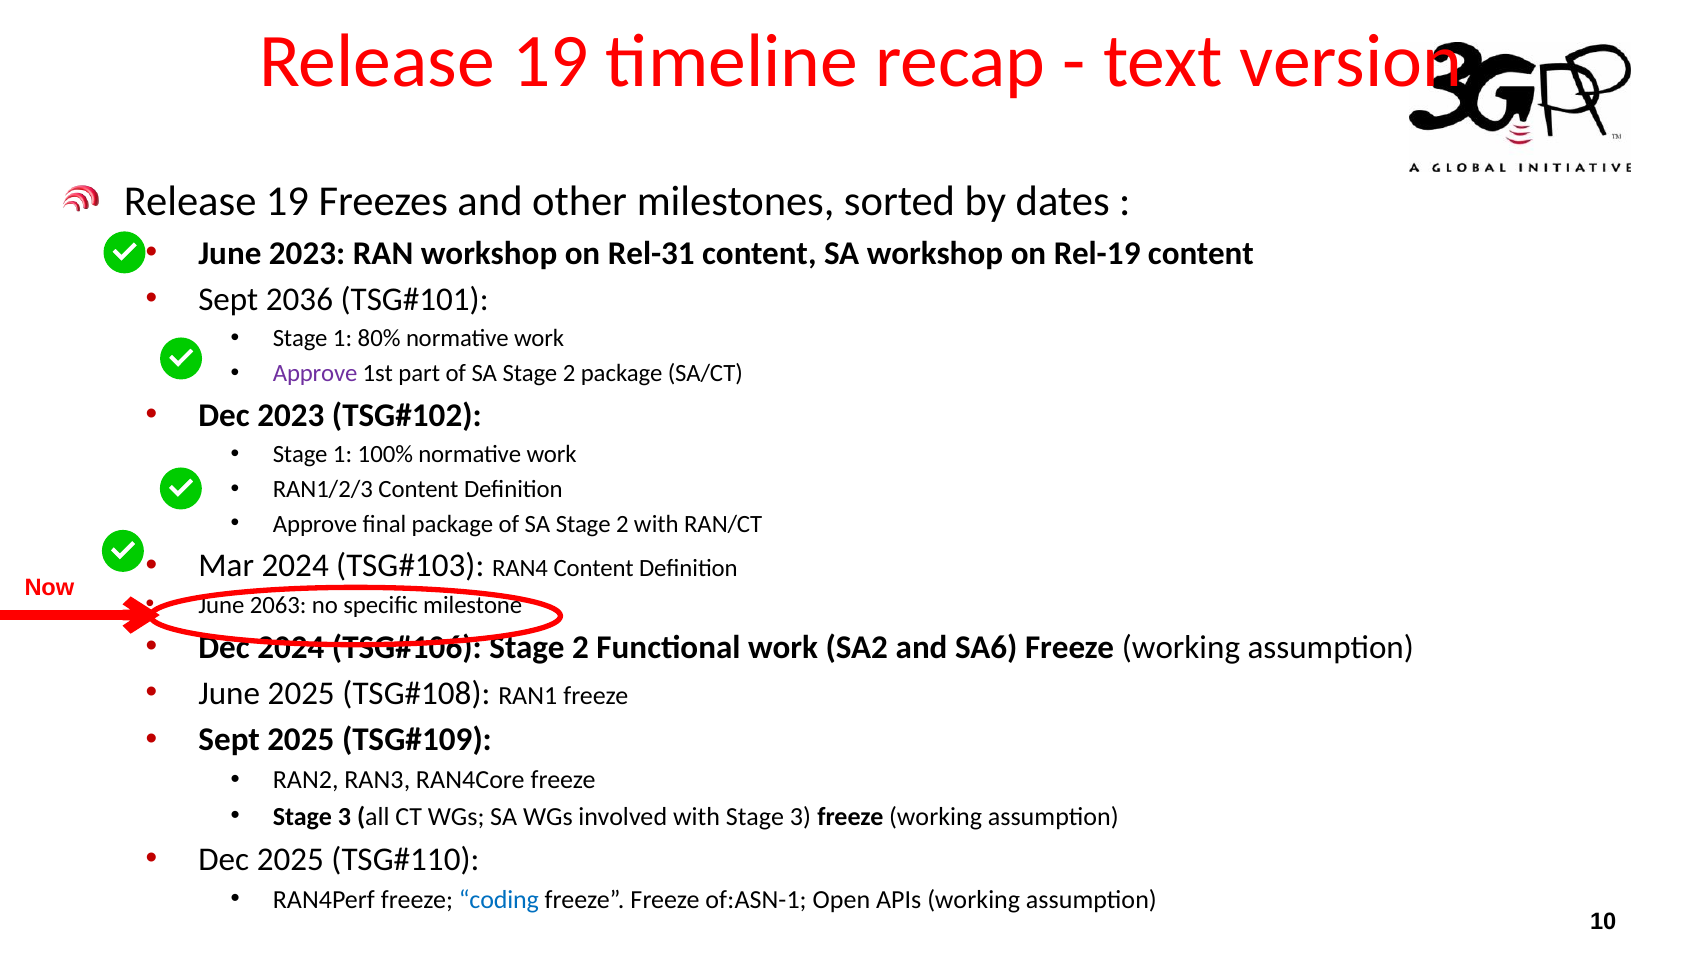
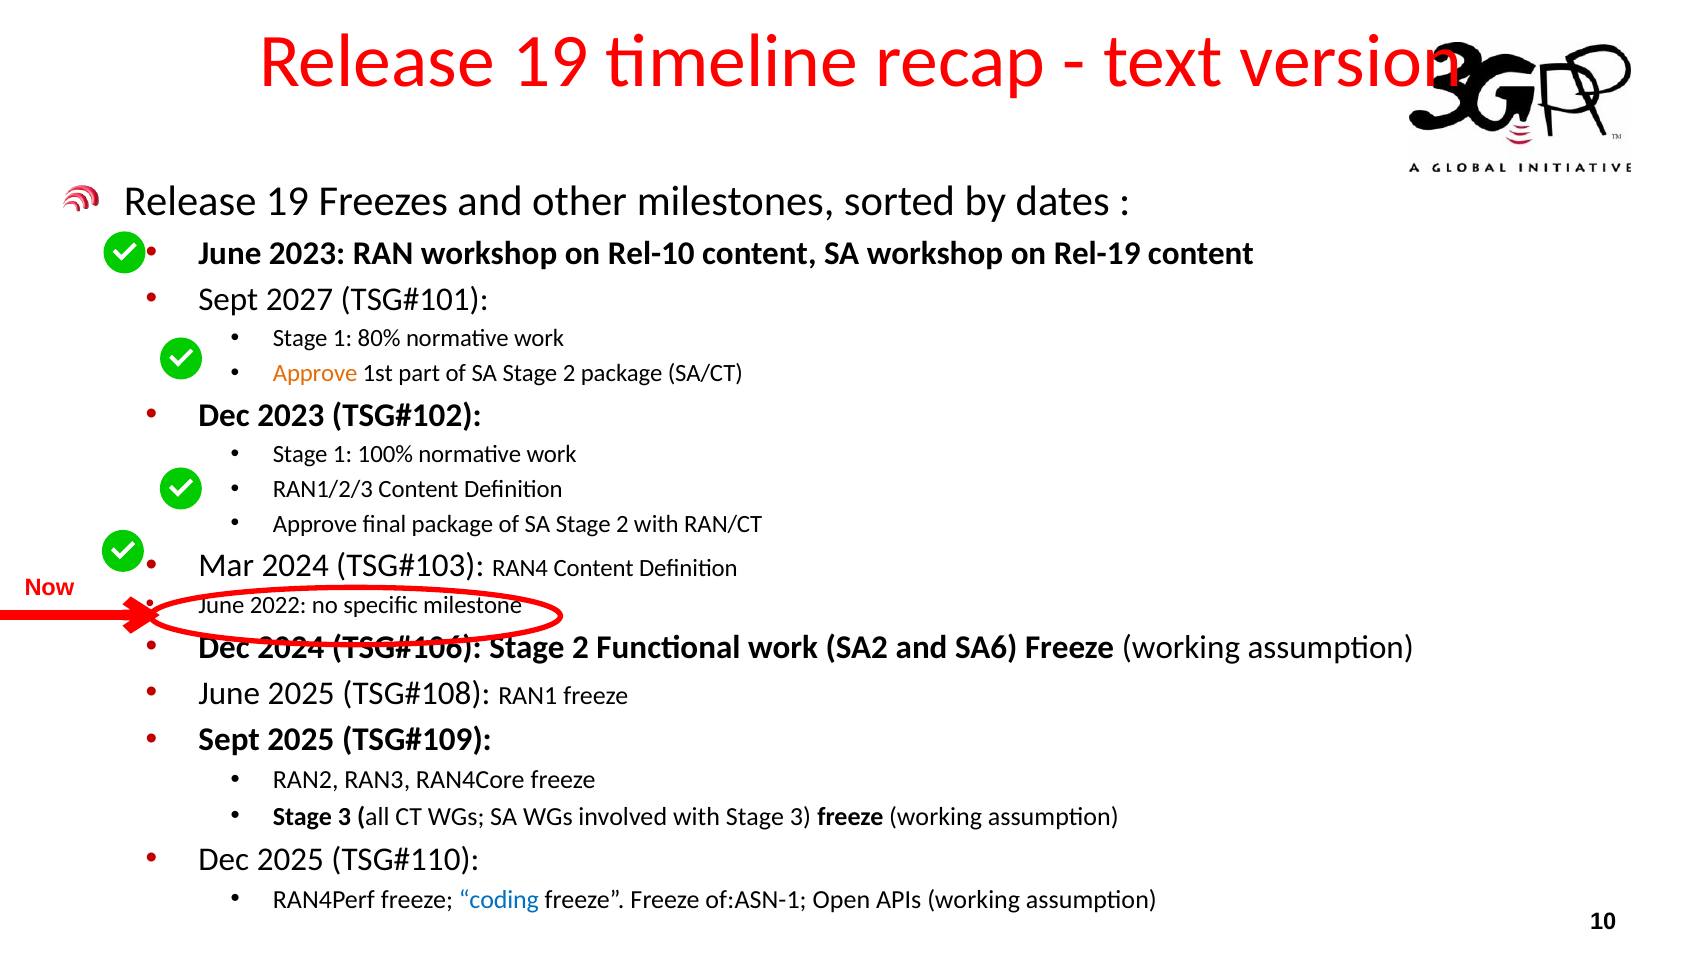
Rel-31: Rel-31 -> Rel-10 (651, 253)
2036: 2036 -> 2027 (299, 299)
Approve colour: purple -> orange (315, 373)
2063: 2063 -> 2022 (278, 605)
